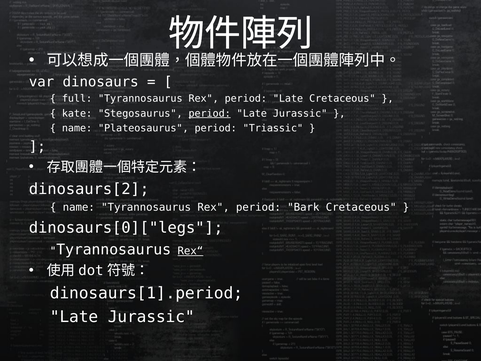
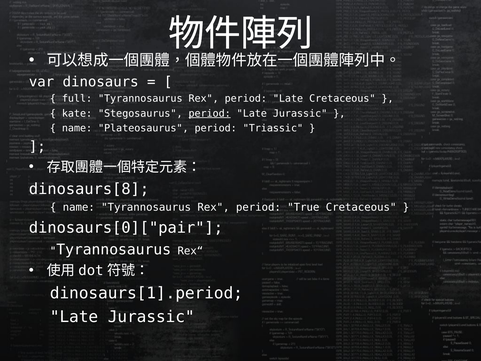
dinosaurs[2: dinosaurs[2 -> dinosaurs[8 (89, 189)
Bark: Bark -> True (303, 207)
dinosaurs[0]["legs: dinosaurs[0]["legs -> dinosaurs[0]["pair (126, 227)
Rex“ underline: present -> none (190, 251)
